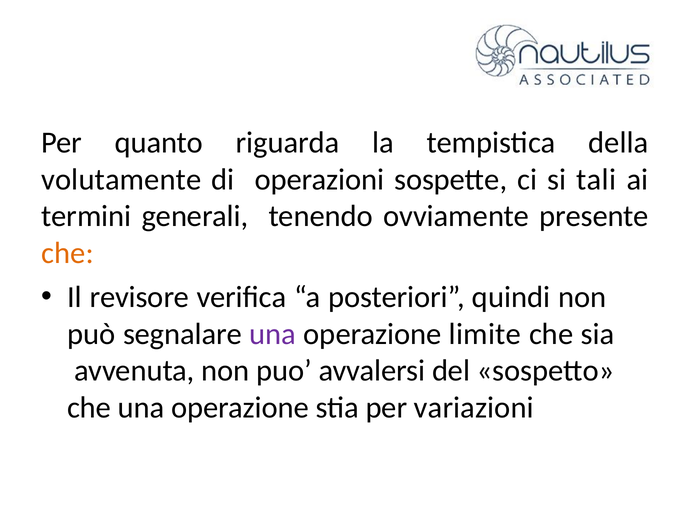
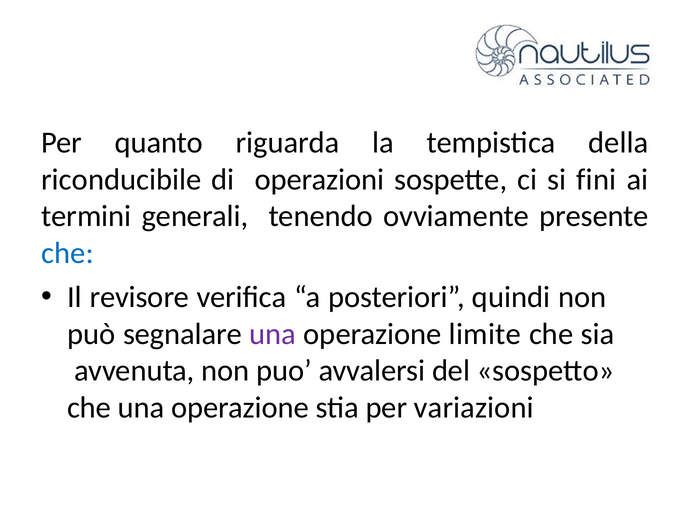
volutamente: volutamente -> riconducibile (121, 179)
tali: tali -> fini (596, 179)
che colour: orange -> blue (68, 253)
